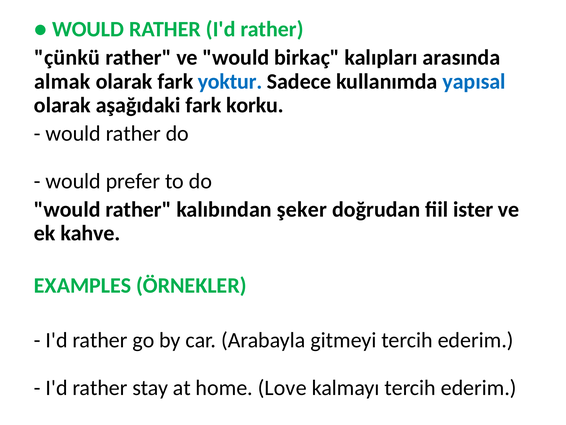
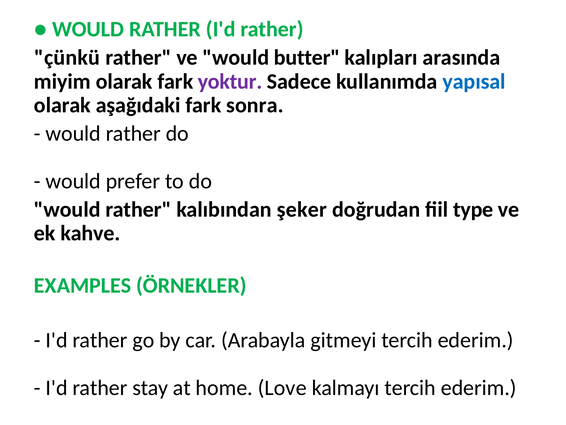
birkaç: birkaç -> butter (307, 58)
almak: almak -> miyim (62, 81)
yoktur colour: blue -> purple (230, 81)
korku: korku -> sonra (255, 105)
ister: ister -> type (473, 209)
